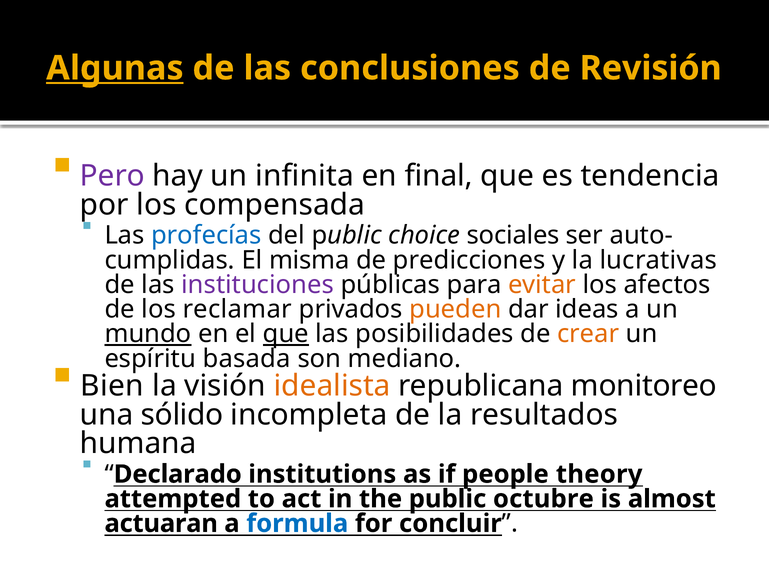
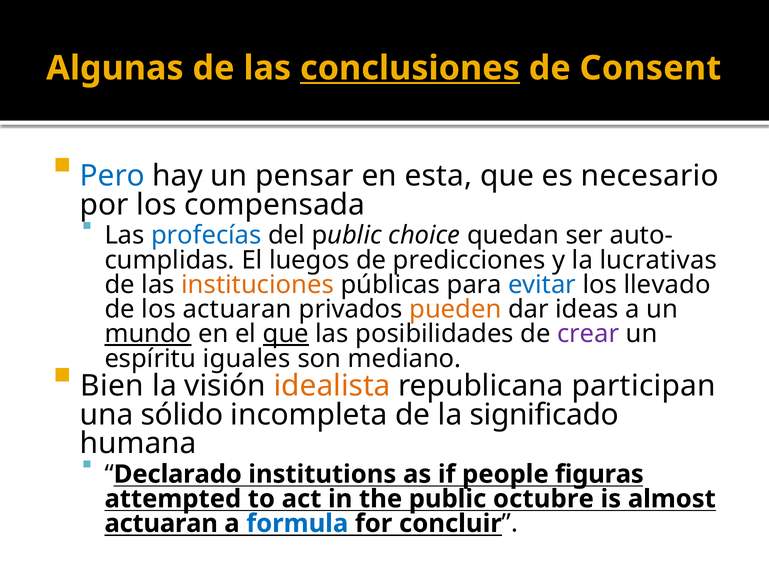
Algunas underline: present -> none (115, 68)
conclusiones underline: none -> present (410, 68)
Revisión: Revisión -> Consent (650, 68)
Pero colour: purple -> blue (112, 176)
infinita: infinita -> pensar (304, 176)
final: final -> esta (439, 176)
tendencia: tendencia -> necesario (650, 176)
sociales: sociales -> quedan (513, 235)
misma: misma -> luegos (309, 260)
instituciones colour: purple -> orange (258, 285)
evitar colour: orange -> blue (542, 285)
afectos: afectos -> llevado (667, 285)
los reclamar: reclamar -> actuaran (237, 309)
crear colour: orange -> purple (588, 334)
basada: basada -> iguales (247, 358)
monitoreo: monitoreo -> participan (644, 386)
resultados: resultados -> significado (544, 415)
theory: theory -> figuras (599, 474)
